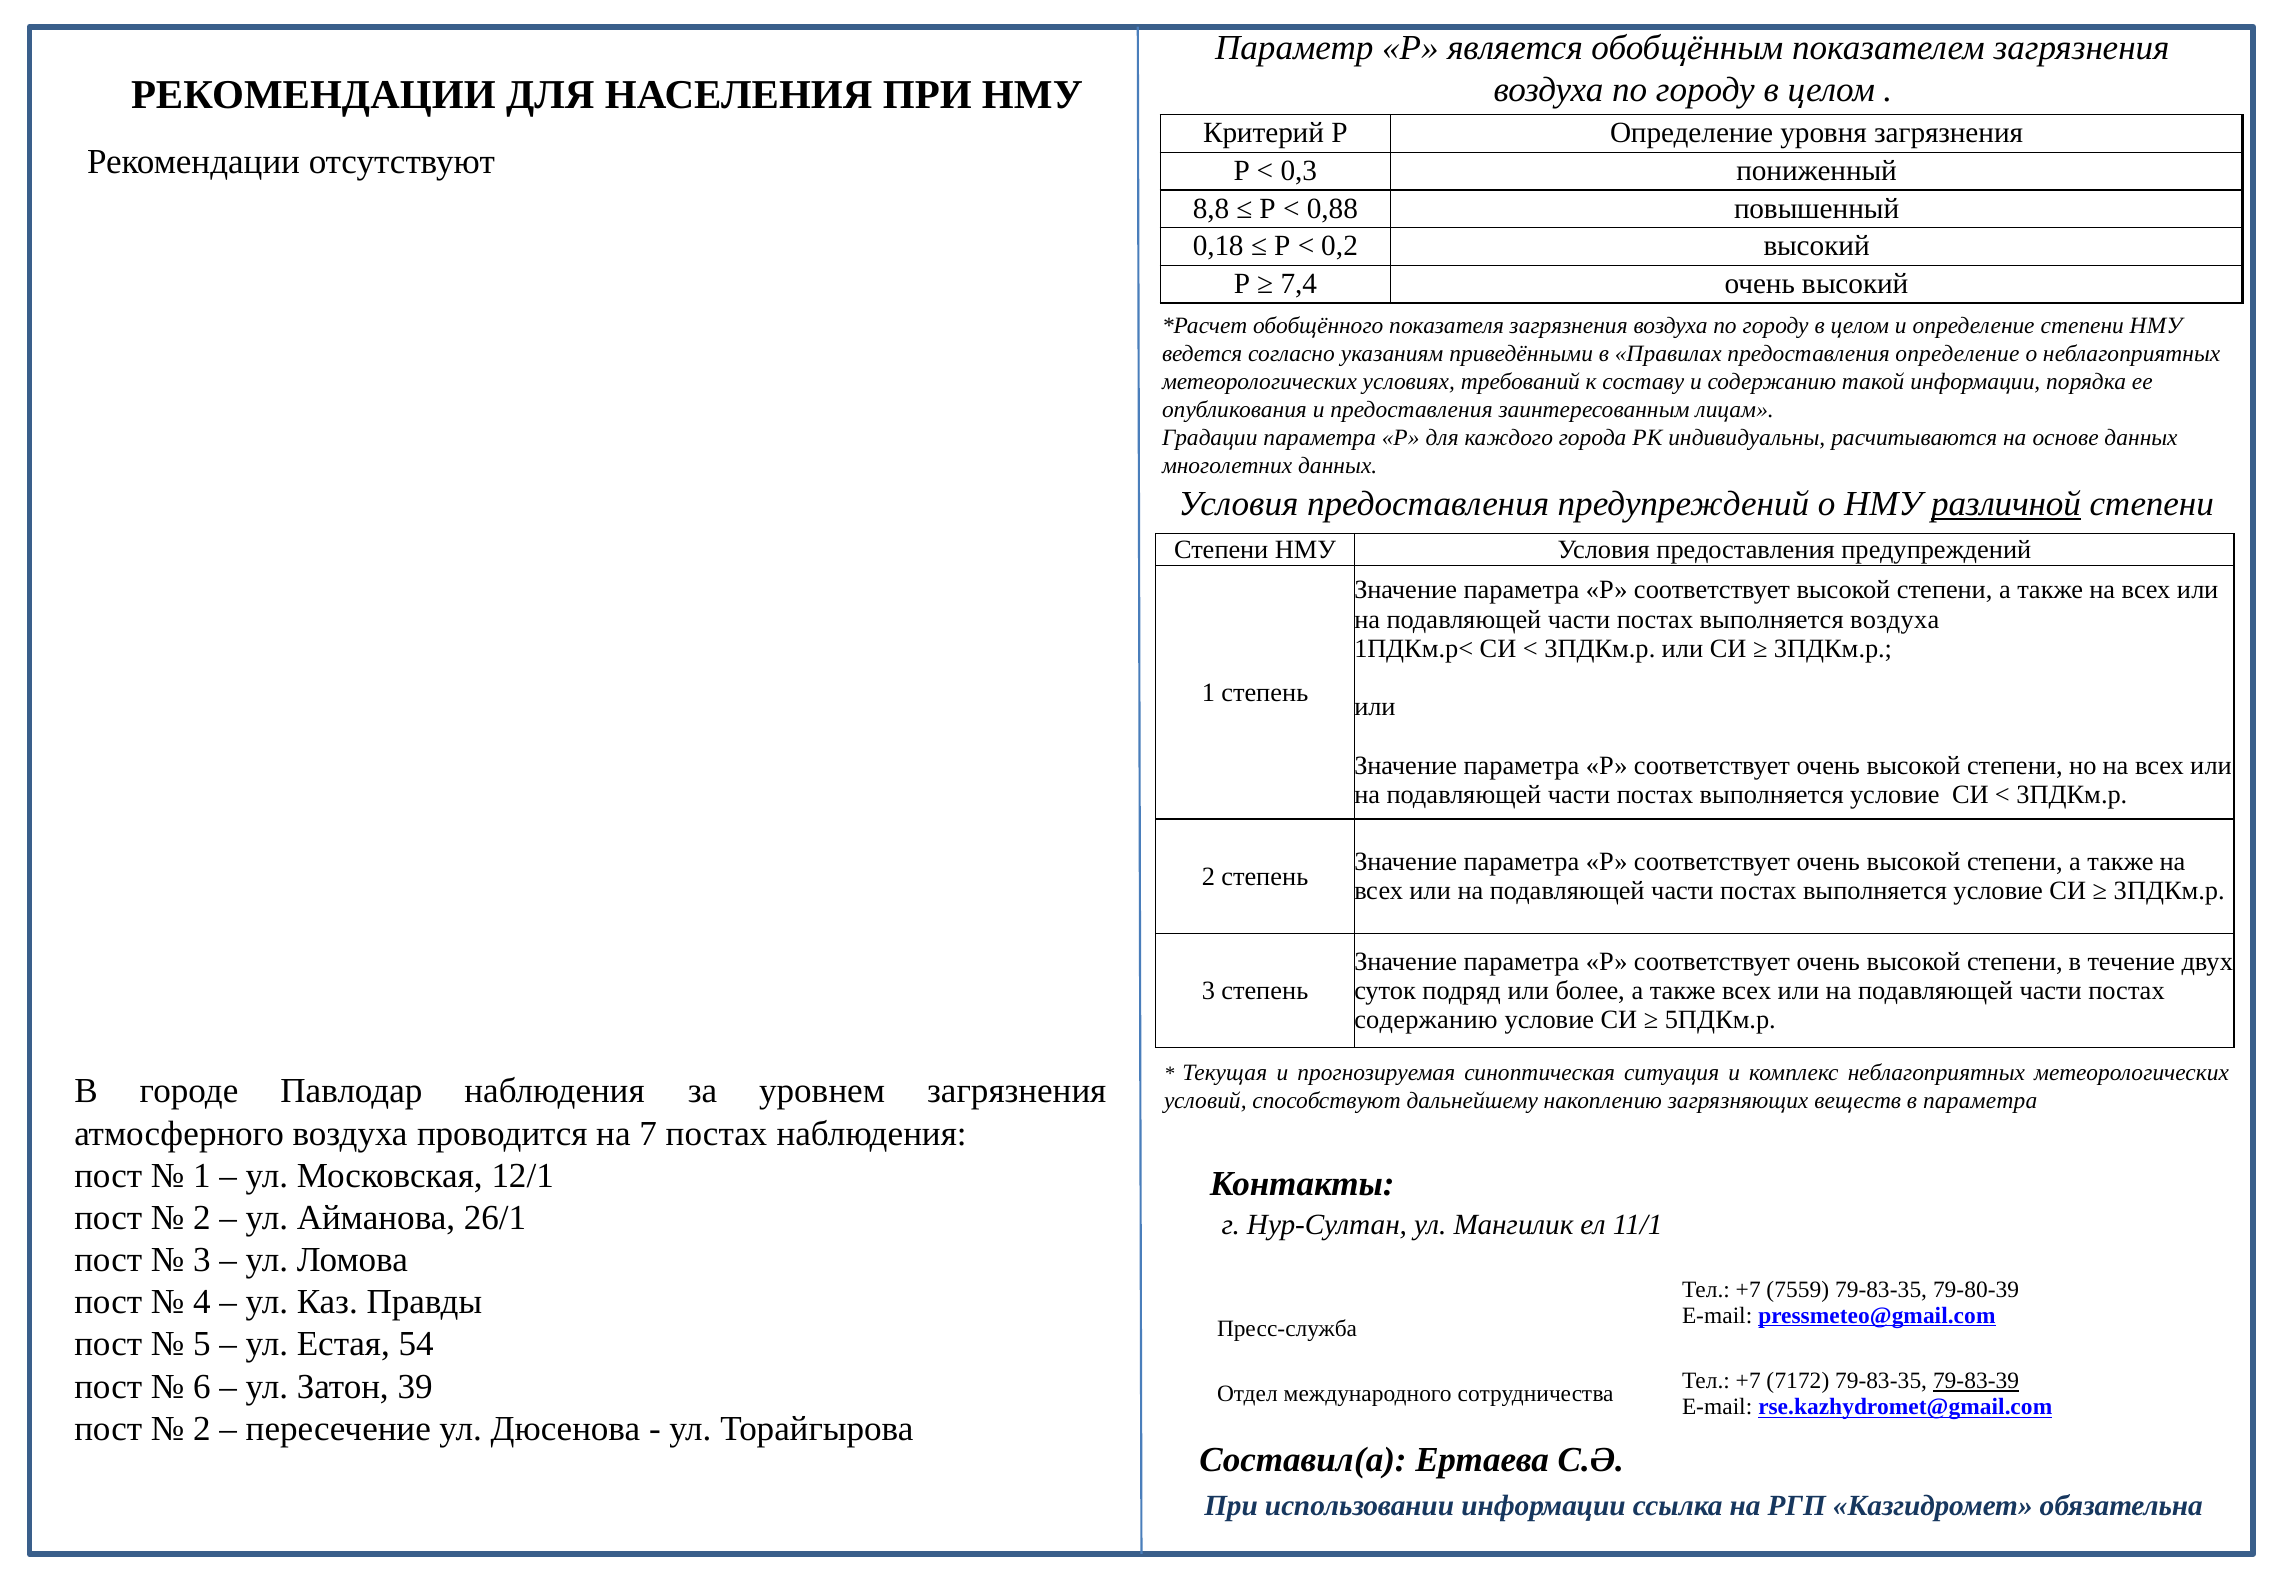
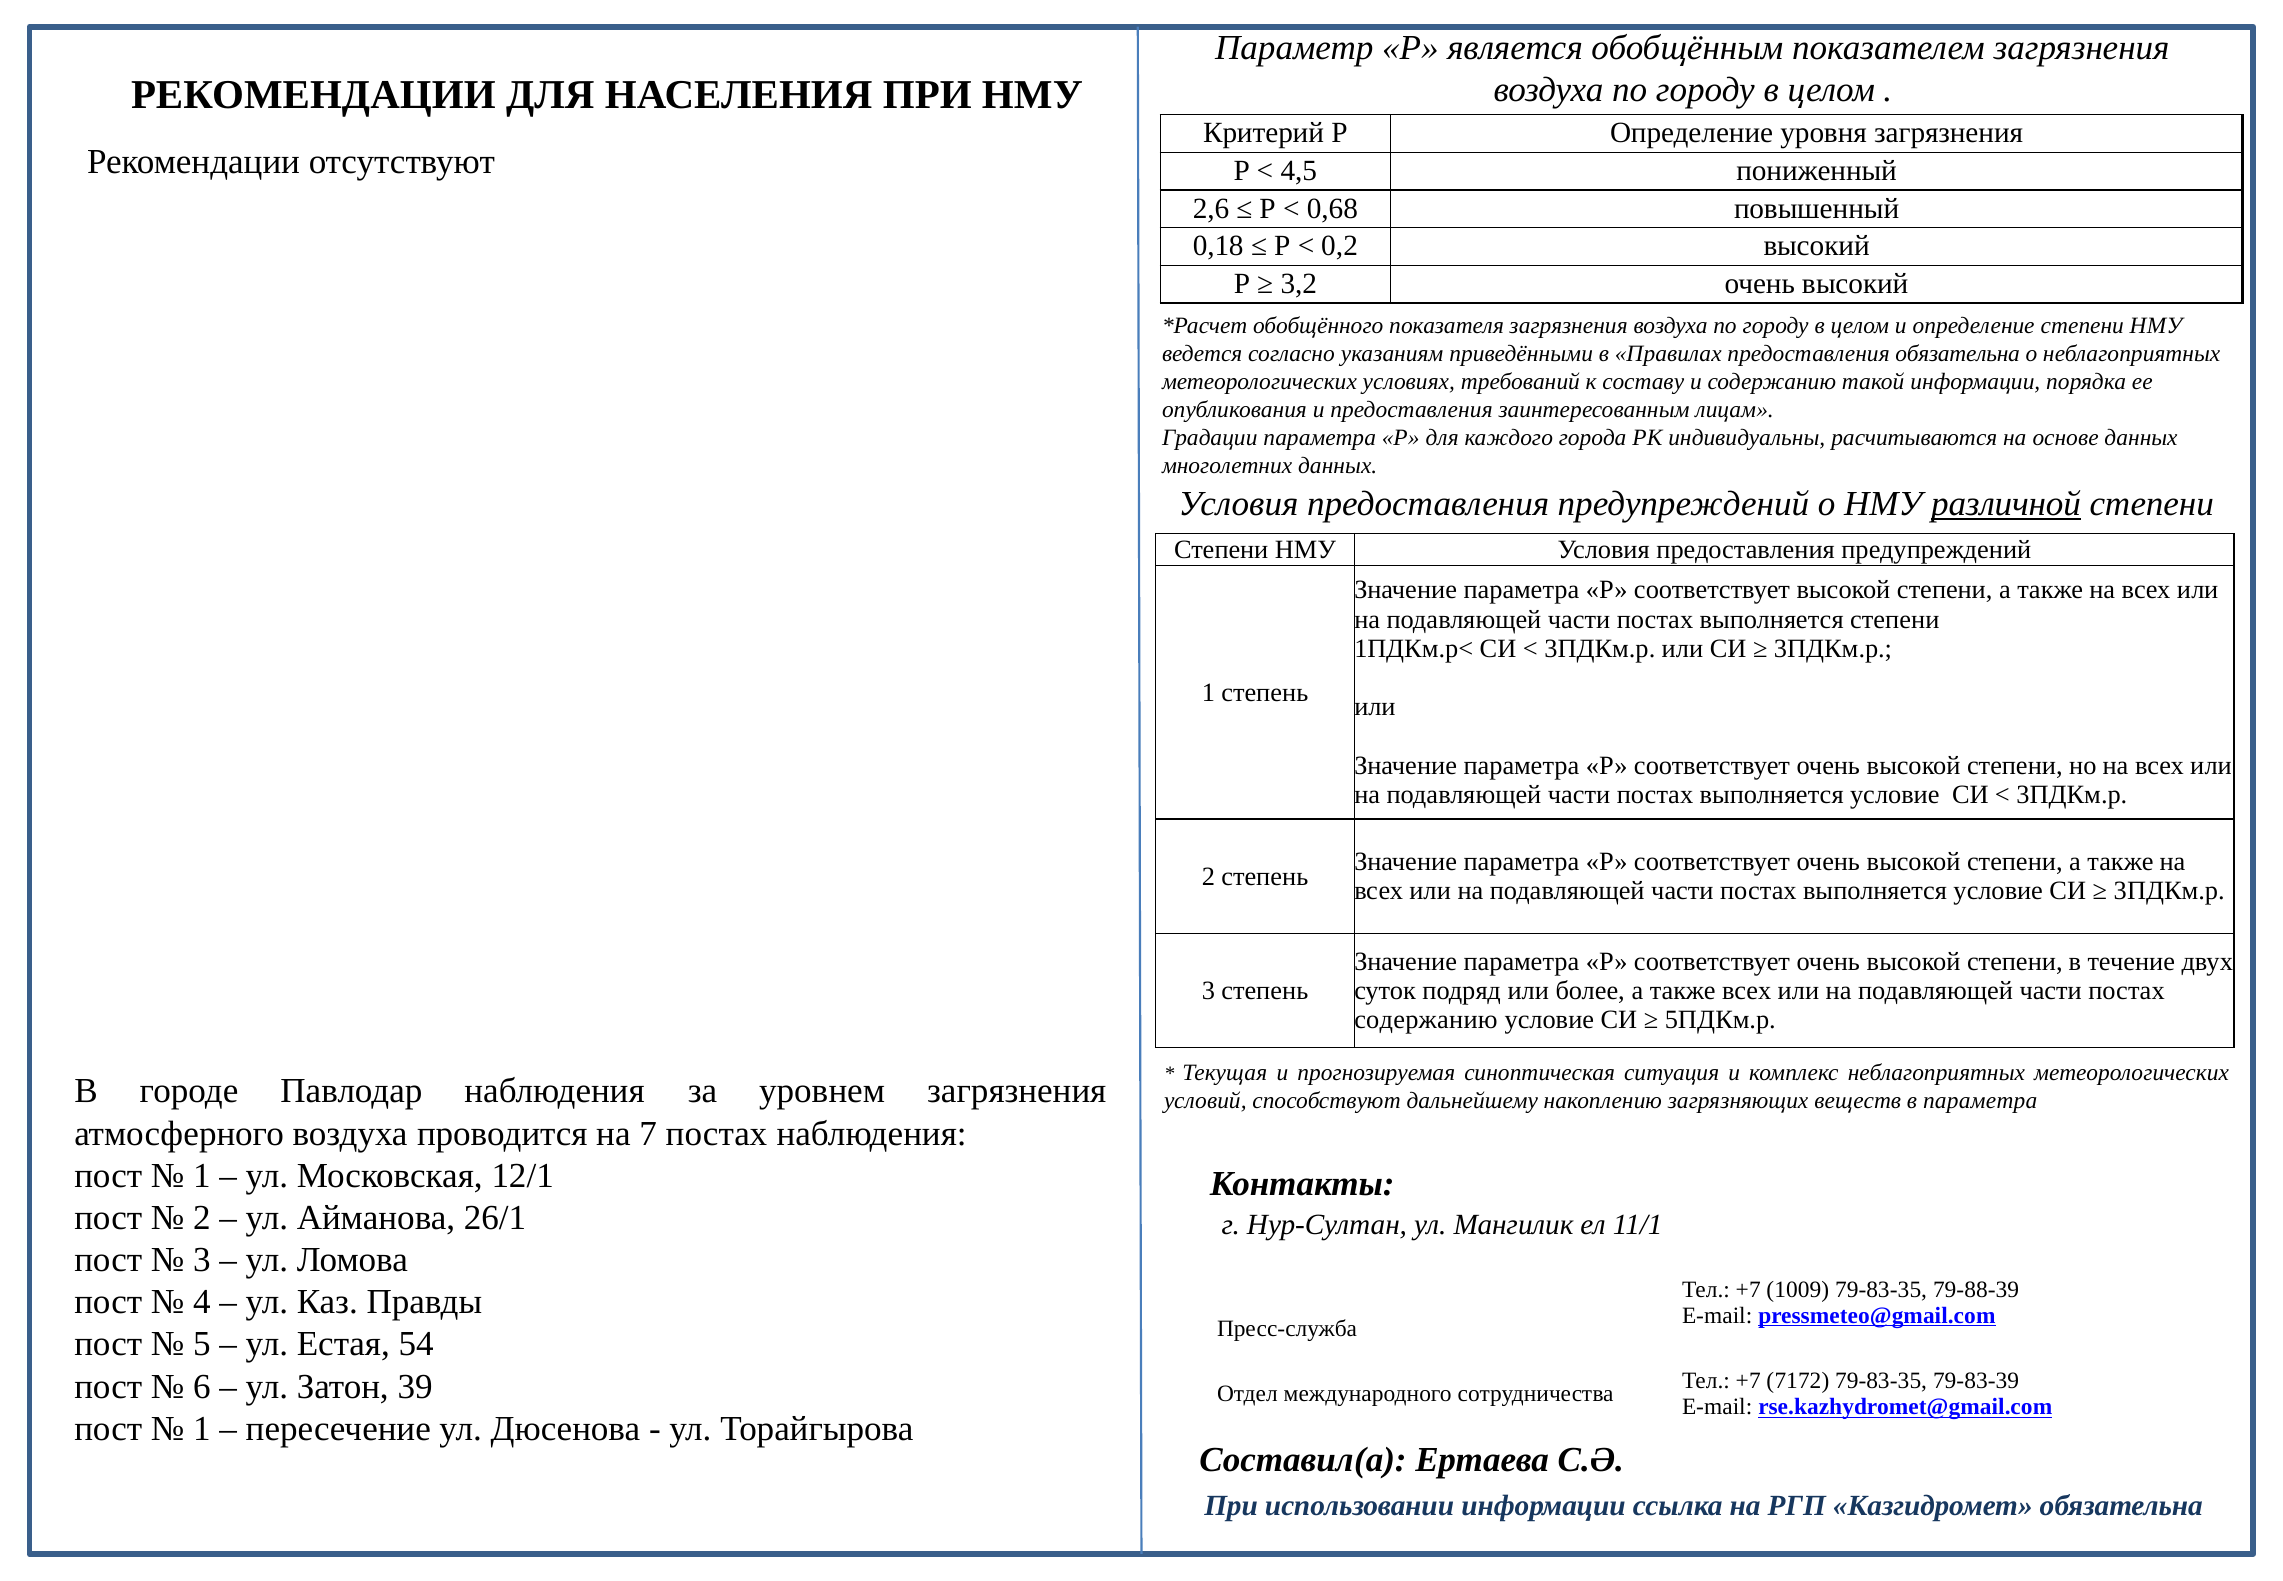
0,3: 0,3 -> 4,5 (1299, 171)
8,8: 8,8 -> 2,6 (1211, 209)
0,88: 0,88 -> 0,68 (1332, 209)
7,4: 7,4 -> 3,2 (1299, 284)
предоставления определение: определение -> обязательна (1958, 354)
выполняется воздуха: воздуха -> степени (1895, 619)
7559: 7559 -> 1009 (1798, 1289)
79-80-39: 79-80-39 -> 79-88-39 (1976, 1289)
79-83-39 underline: present -> none (1976, 1380)
2: 2 -> 1 (202, 1428)
